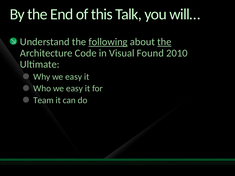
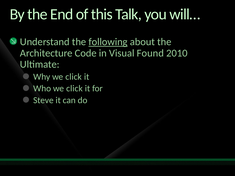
the underline: present -> none (164, 42)
Why we easy: easy -> click (74, 77)
Who we easy: easy -> click (74, 89)
Team: Team -> Steve (43, 100)
